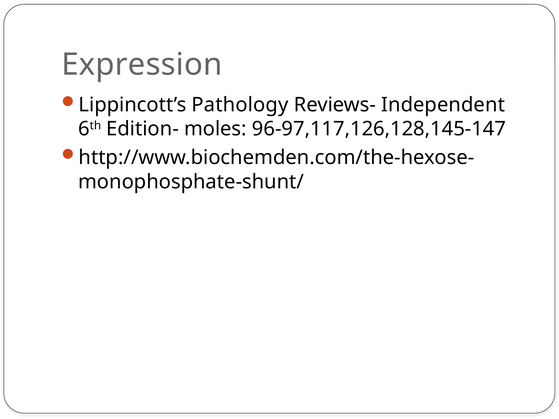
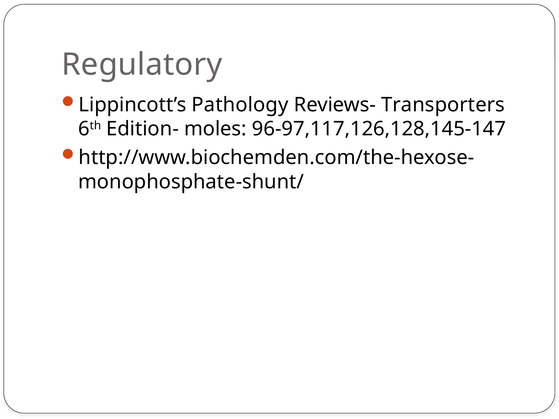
Expression: Expression -> Regulatory (142, 65)
Independent: Independent -> Transporters (443, 105)
